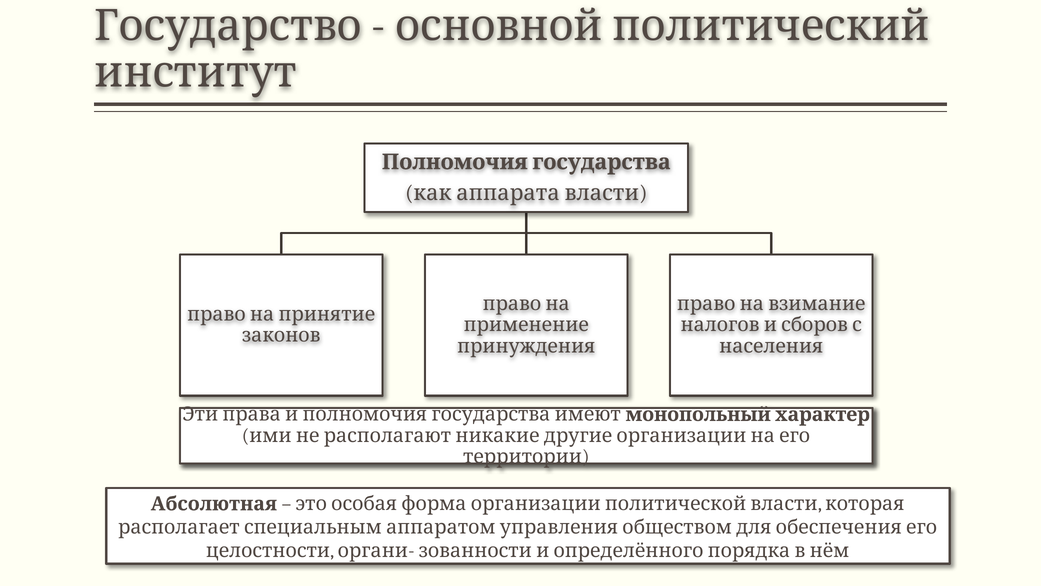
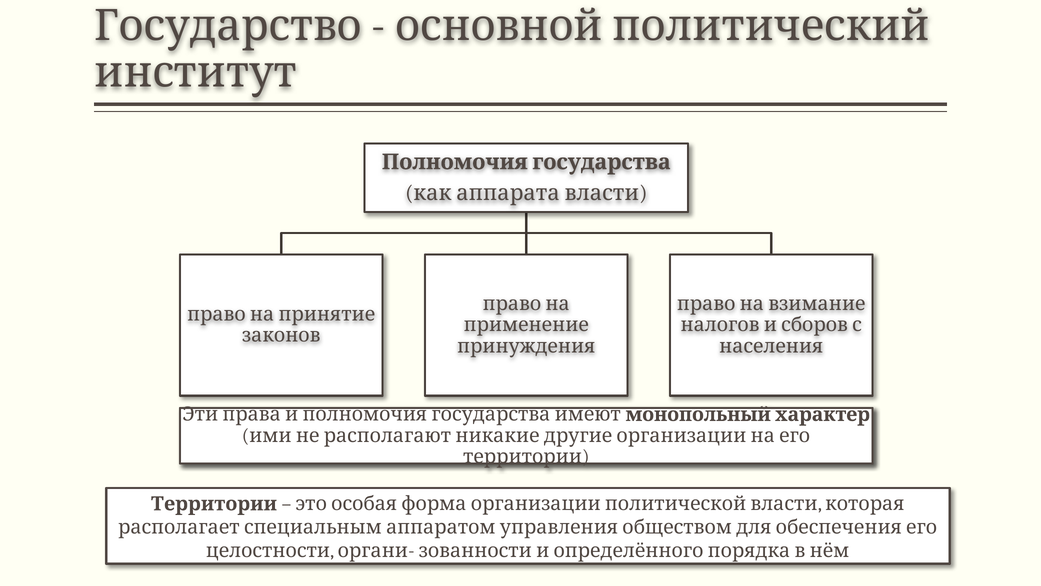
Абсолютная: Абсолютная -> Территории (214, 503)
